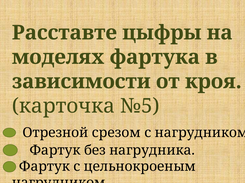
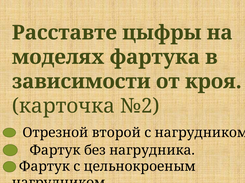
№5: №5 -> №2 (140, 106)
срезом: срезом -> второй (116, 133)
